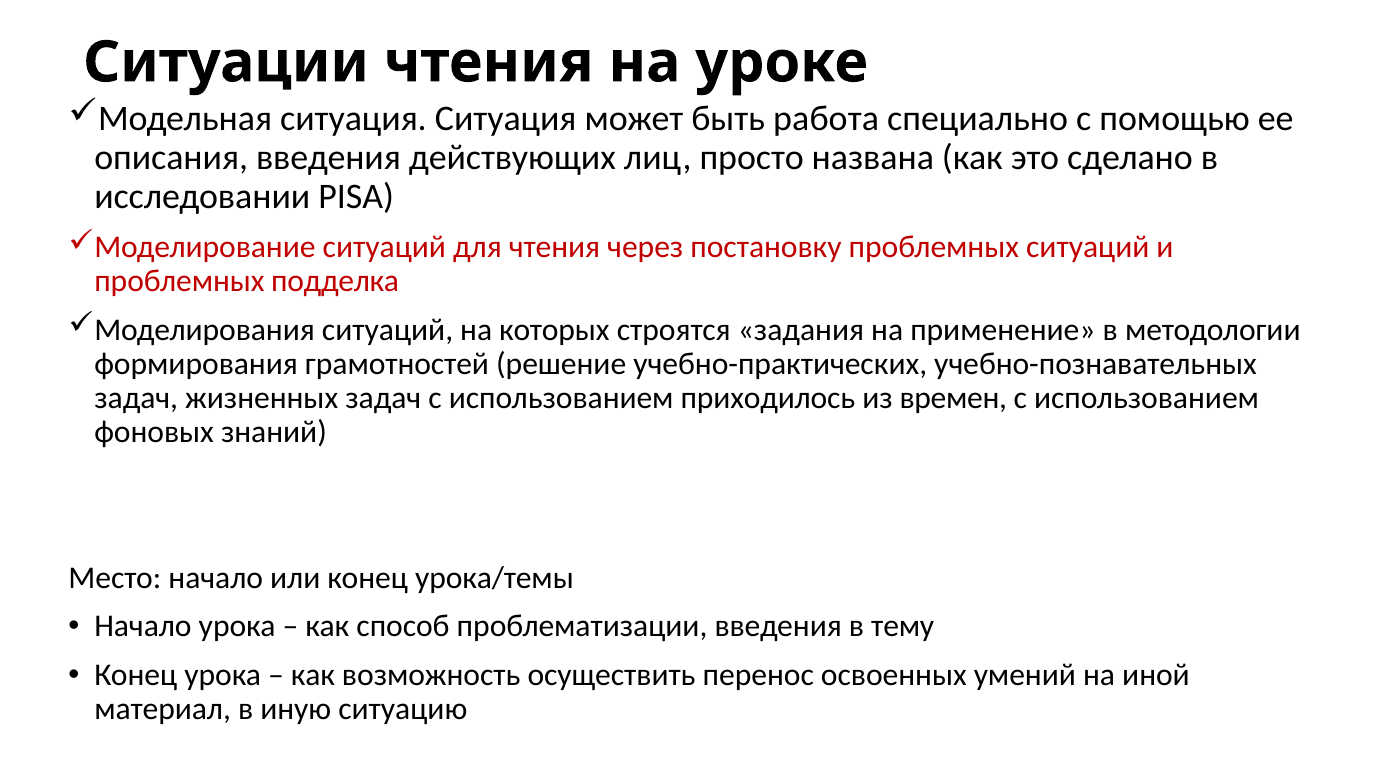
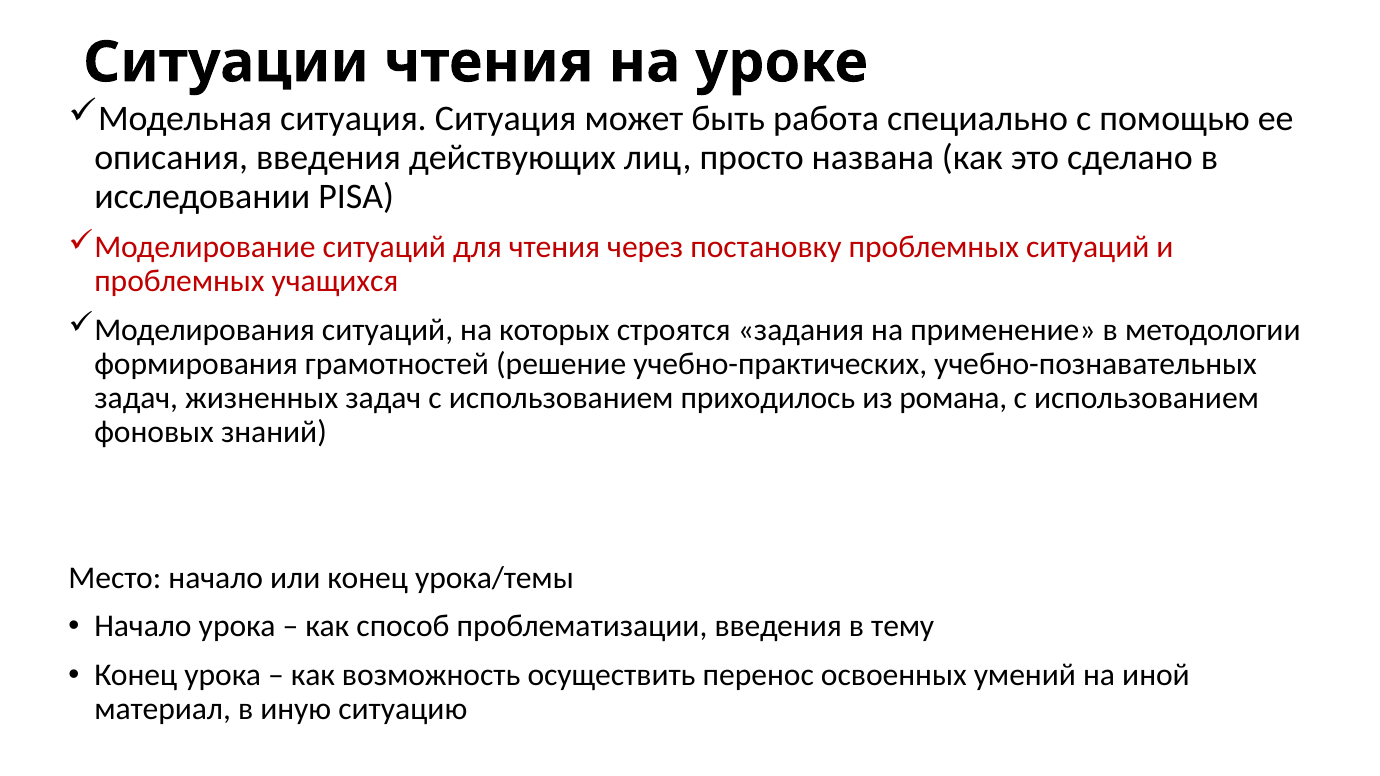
подделка: подделка -> учащихся (335, 282)
времен: времен -> романа (953, 398)
